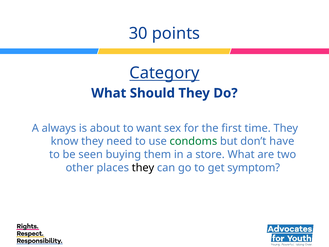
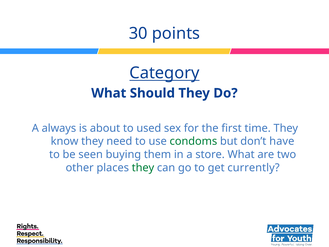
want: want -> used (149, 128)
they colour: black -> green (143, 168)
symptom: symptom -> currently (254, 168)
